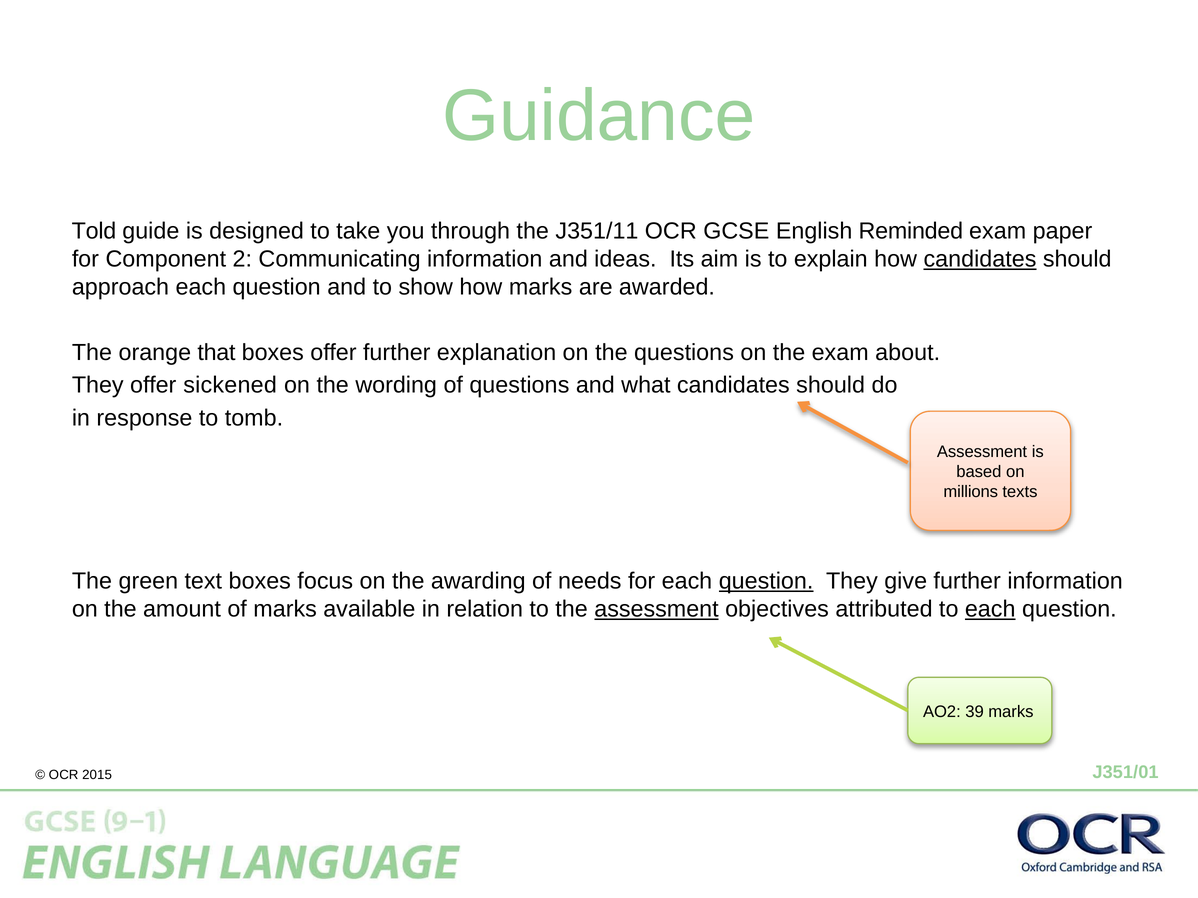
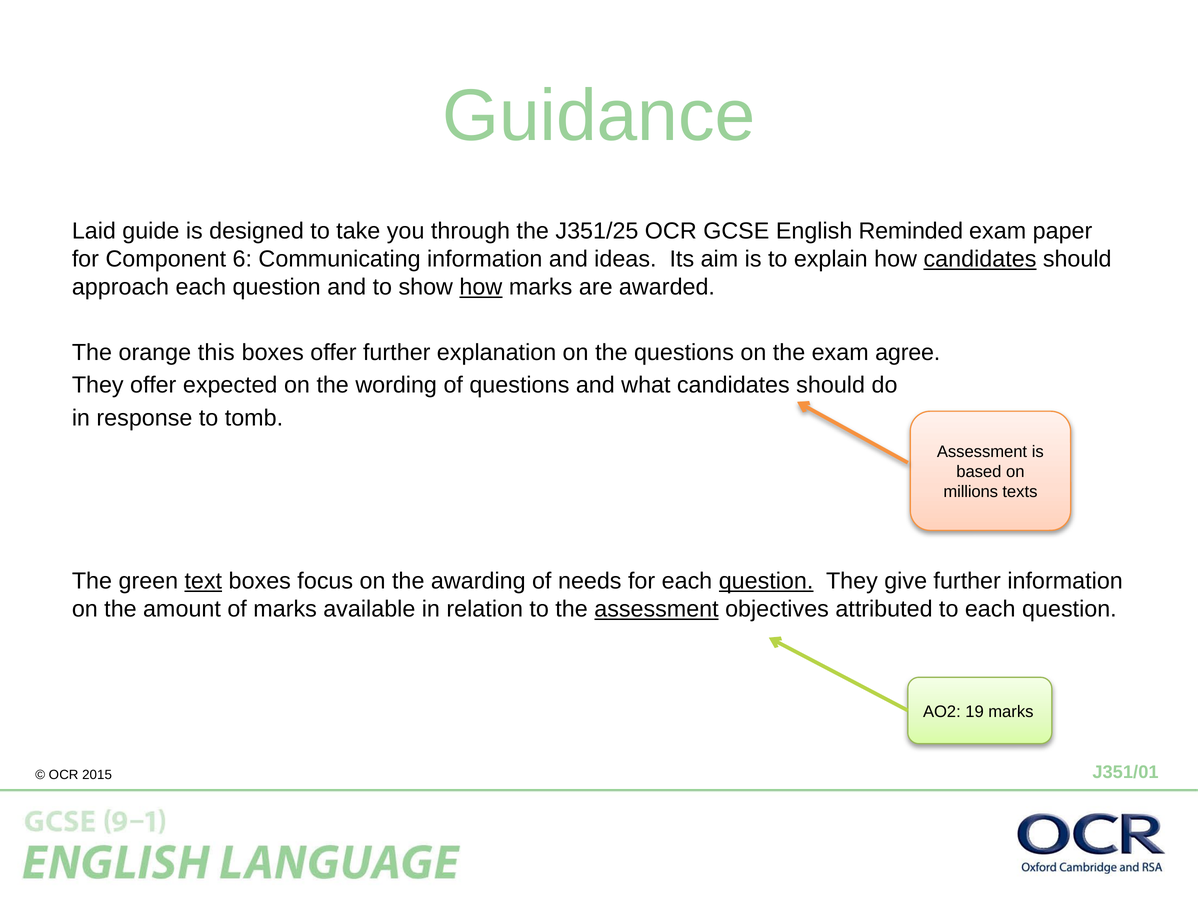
Told: Told -> Laid (94, 231)
J351/11: J351/11 -> J351/25 (597, 231)
2: 2 -> 6 (242, 259)
how underline: none -> present (481, 287)
that: that -> this (216, 353)
about: about -> agree (908, 353)
sickened: sickened -> expected (230, 385)
text underline: none -> present (203, 582)
each underline: present -> none (990, 610)
39: 39 -> 19 (975, 712)
